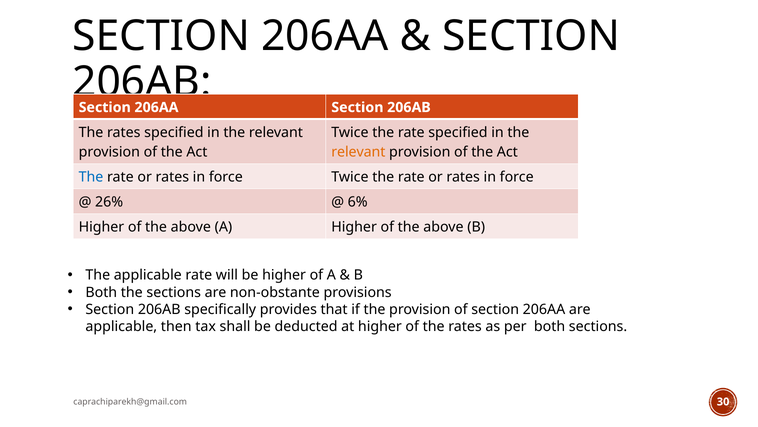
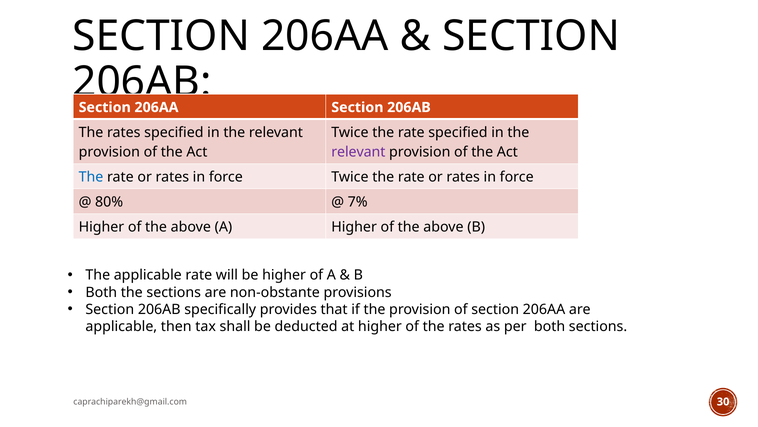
relevant colour: orange -> purple (358, 152)
26%: 26% -> 80% (109, 202)
6%: 6% -> 7% (358, 202)
